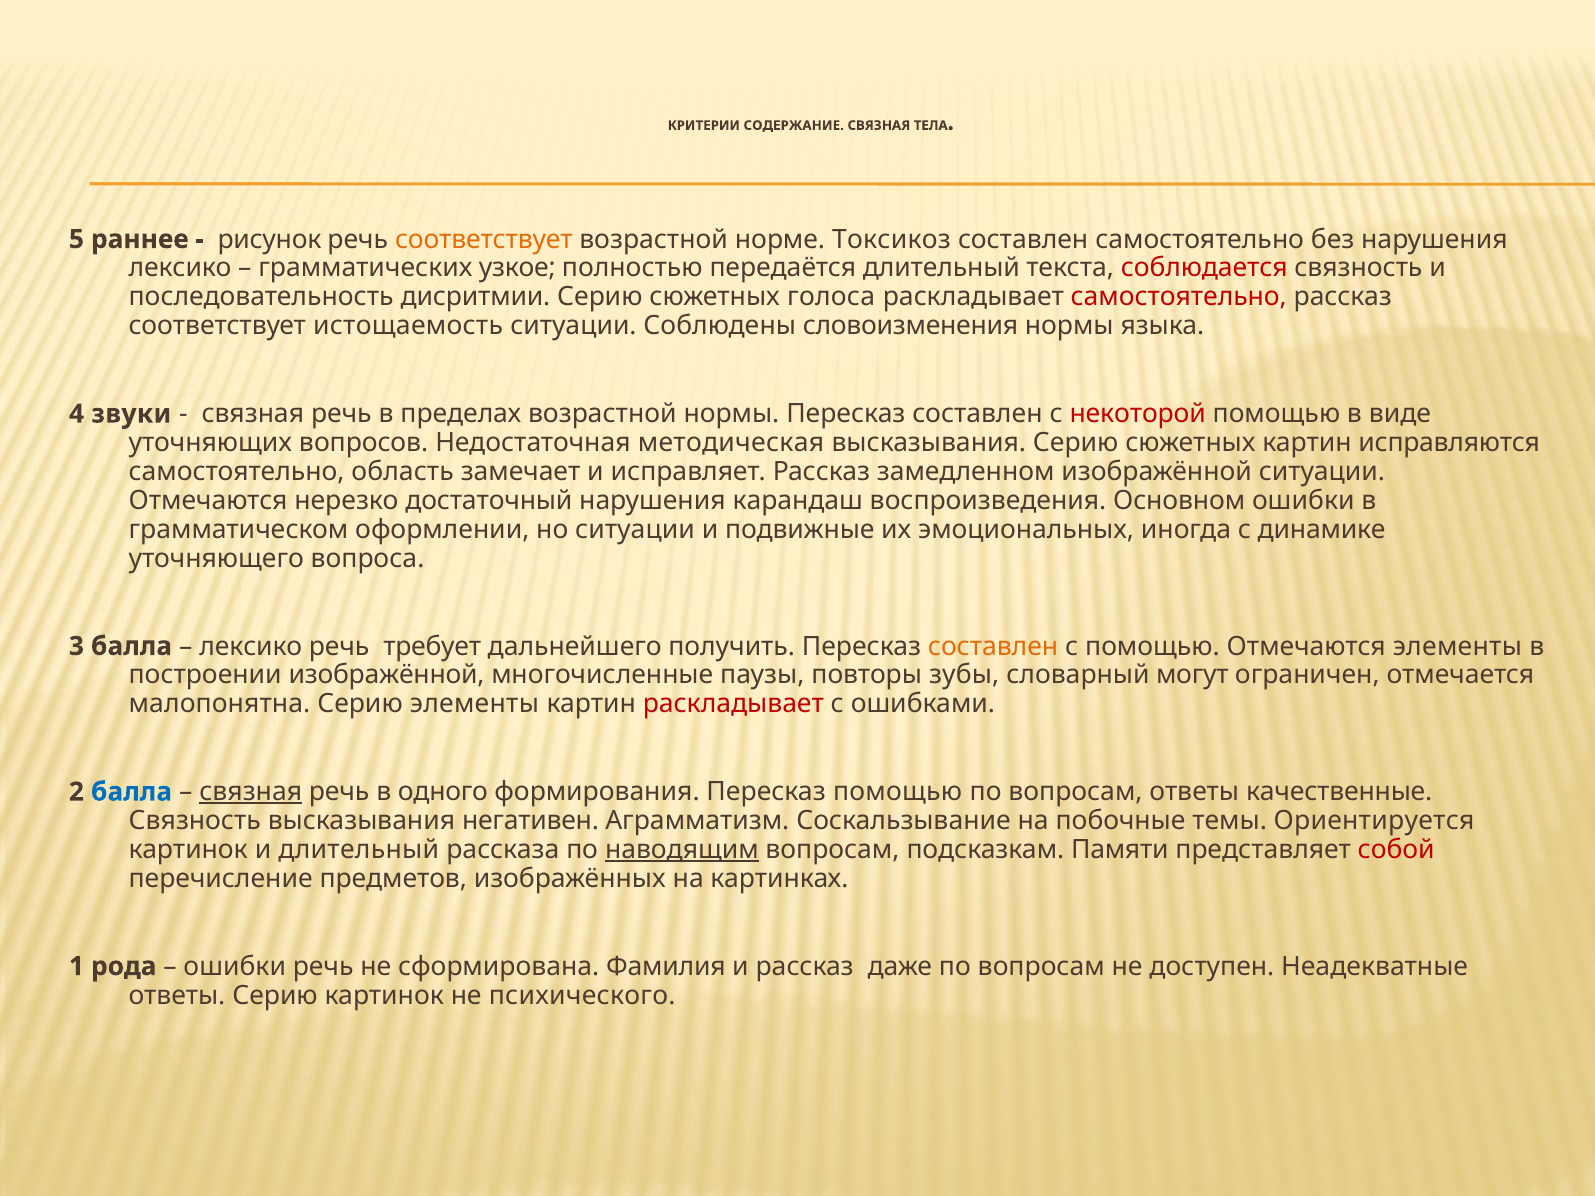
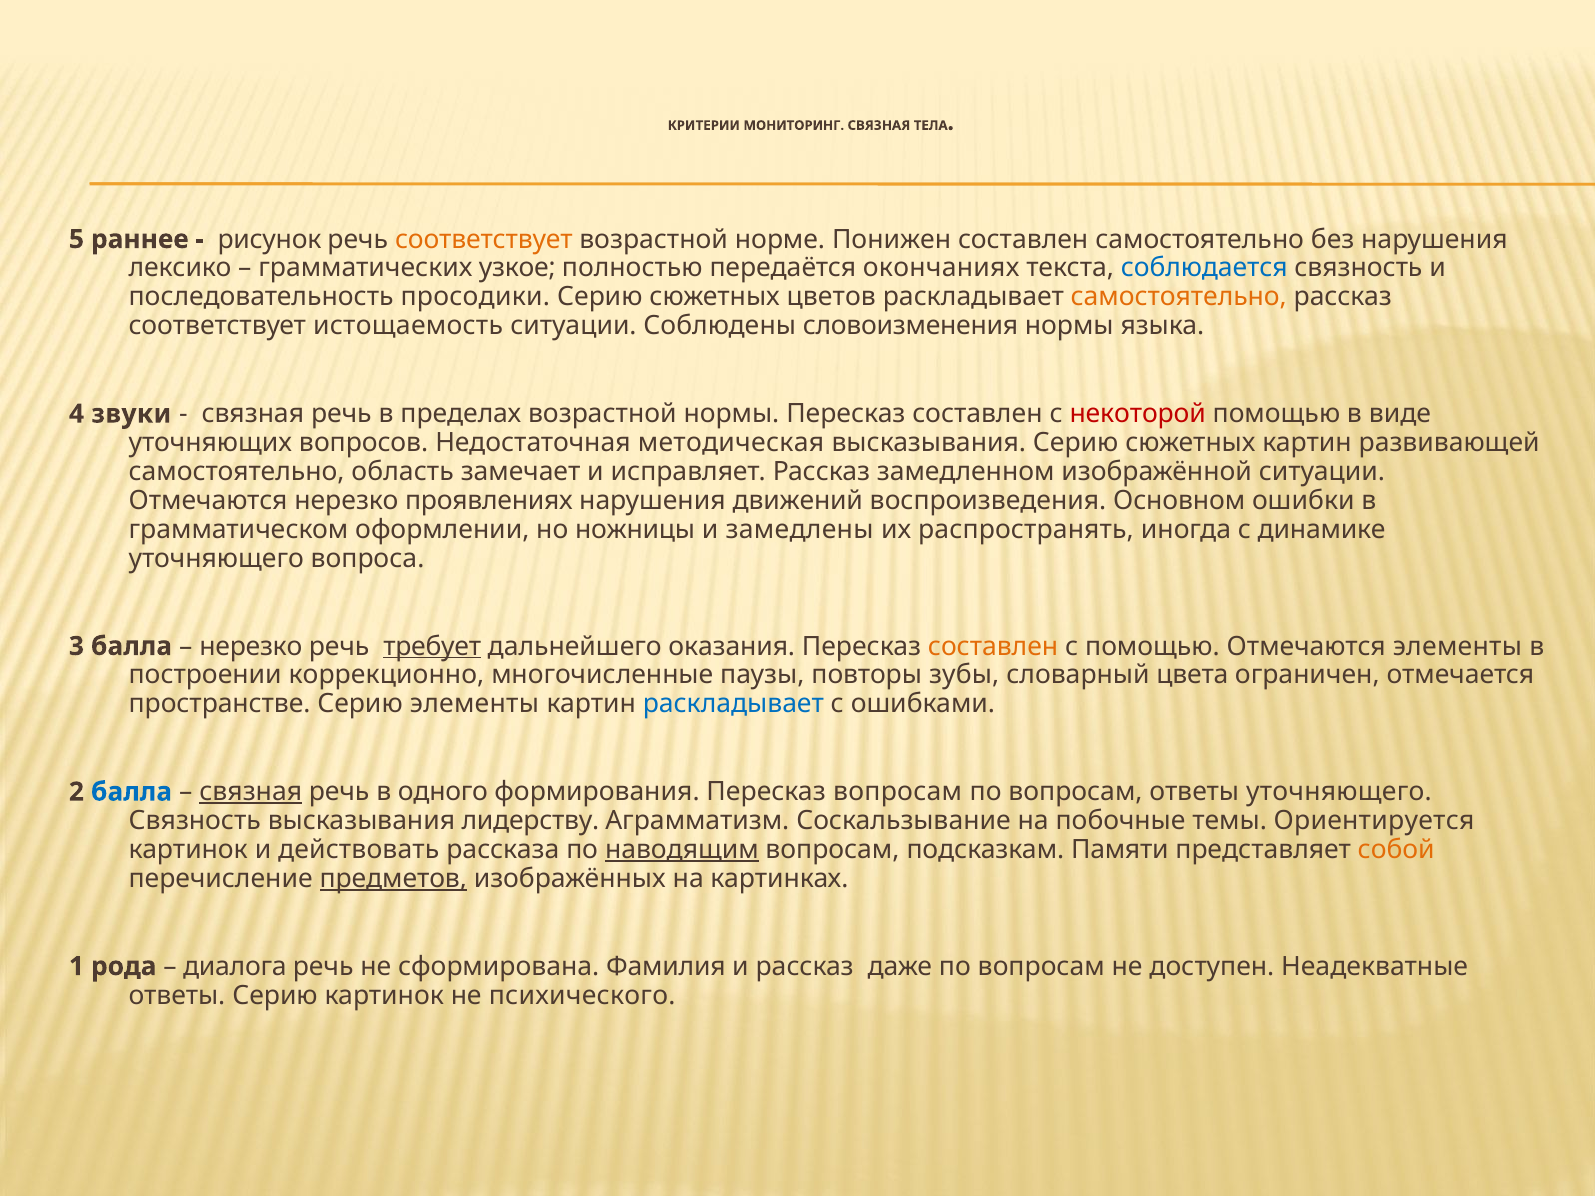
СОДЕРЖАНИЕ: СОДЕРЖАНИЕ -> МОНИТОРИНГ (794, 125)
Токсикоз: Токсикоз -> Понижен (892, 239)
передаётся длительный: длительный -> окончаниях (941, 268)
соблюдается colour: red -> blue (1204, 268)
дисритмии: дисритмии -> просодики (475, 297)
голоса: голоса -> цветов (831, 297)
самостоятельно colour: red -> orange (1179, 297)
исправляются: исправляются -> развивающей (1449, 443)
достаточный: достаточный -> проявлениях (489, 501)
карандаш: карандаш -> движений (798, 501)
но ситуации: ситуации -> ножницы (635, 530)
подвижные: подвижные -> замедлены (800, 530)
эмоциональных: эмоциональных -> распространять (1026, 530)
лексико: лексико -> нерезко (251, 646)
требует underline: none -> present (432, 646)
получить: получить -> оказания (732, 646)
построении изображённой: изображённой -> коррекционно (386, 675)
могут: могут -> цвета (1192, 675)
малопонятна: малопонятна -> пространстве (220, 704)
раскладывает colour: red -> blue (733, 704)
Пересказ помощью: помощью -> вопросам (898, 792)
ответы качественные: качественные -> уточняющего (1339, 792)
негативен: негативен -> лидерству (530, 821)
и длительный: длительный -> действовать (359, 850)
собой colour: red -> orange (1396, 850)
предметов underline: none -> present (393, 879)
ошибки: ошибки -> диалога (235, 967)
